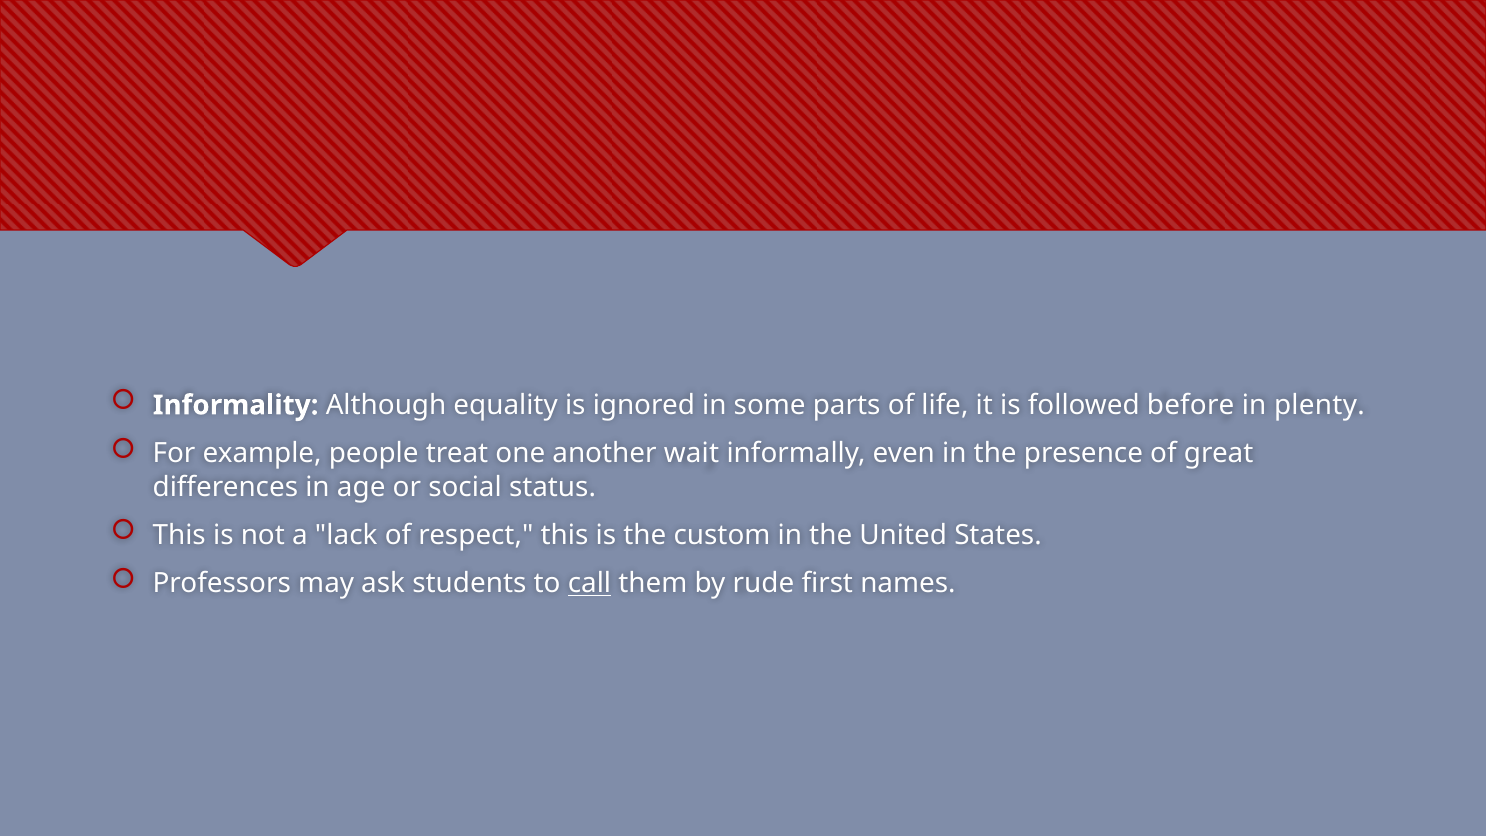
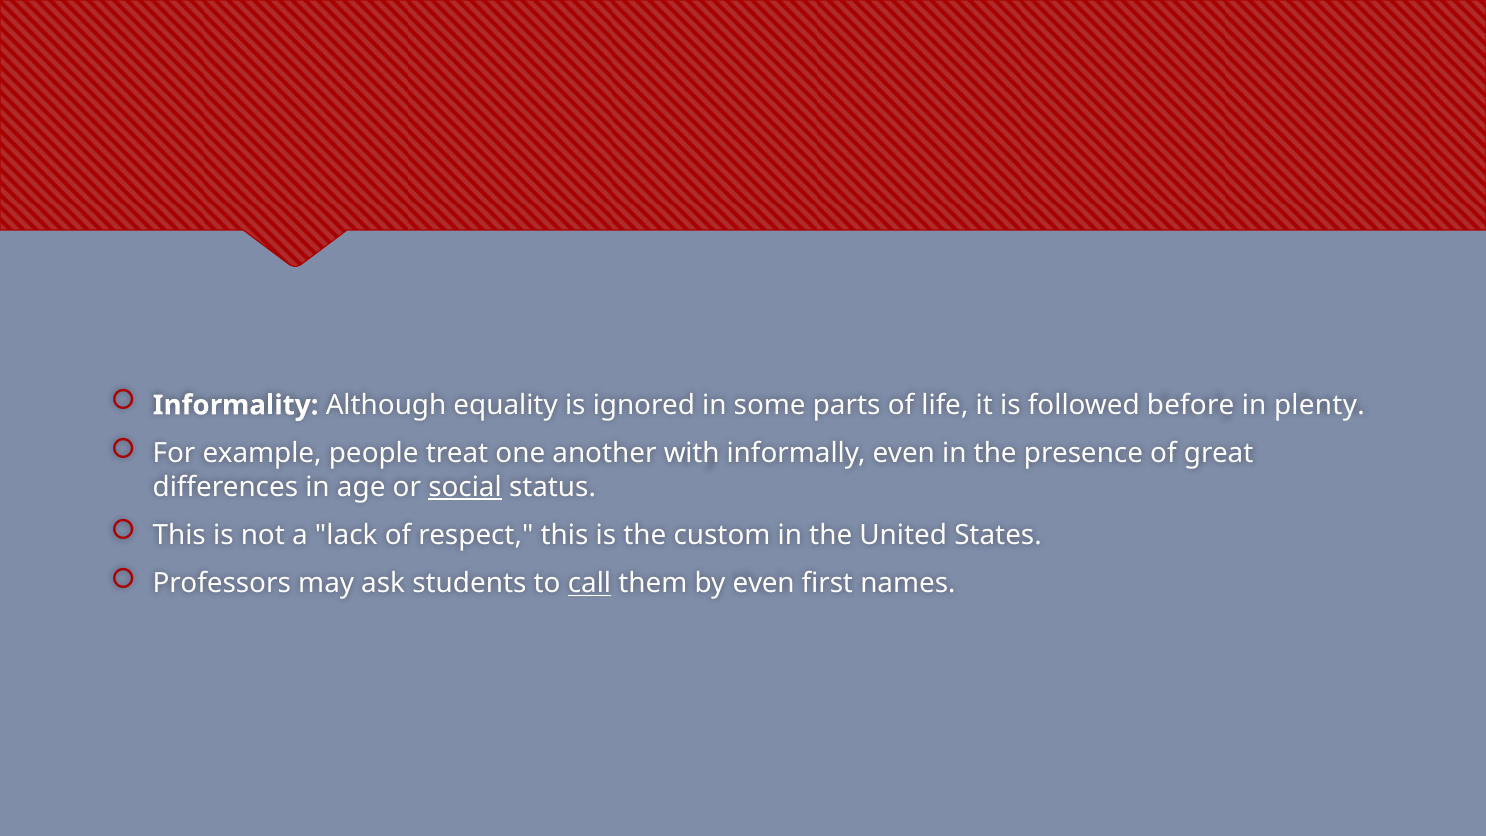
wait: wait -> with (692, 453)
social underline: none -> present (465, 487)
by rude: rude -> even (764, 584)
